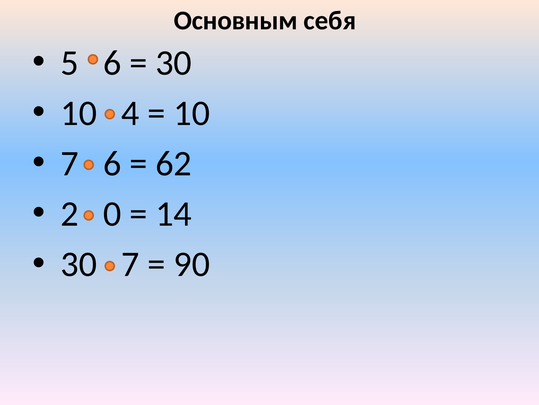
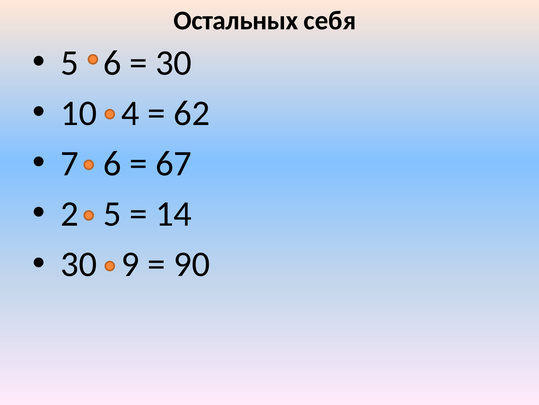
Основным: Основным -> Остальных (236, 21)
10: 10 -> 62 (192, 113)
62: 62 -> 67 (174, 163)
2 0: 0 -> 5 (112, 214)
30 7: 7 -> 9 (130, 264)
